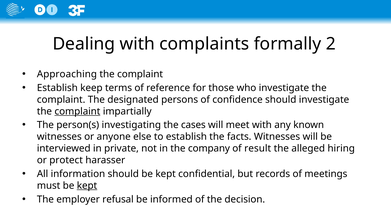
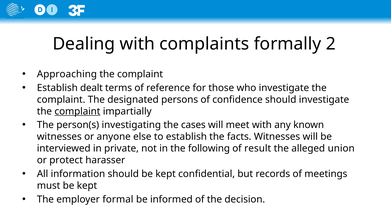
keep: keep -> dealt (91, 88)
company: company -> following (209, 148)
hiring: hiring -> union (341, 148)
kept underline: present -> none (87, 186)
refusal: refusal -> formal (118, 199)
